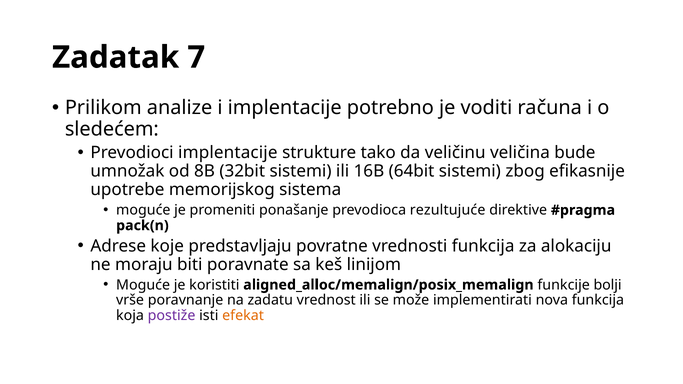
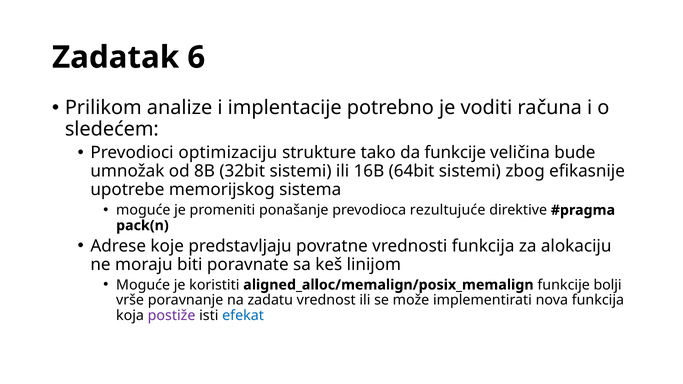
7: 7 -> 6 (196, 57)
Prevodioci implentacije: implentacije -> optimizaciju (228, 153)
da veličinu: veličinu -> funkcije (455, 153)
efekat colour: orange -> blue (243, 316)
